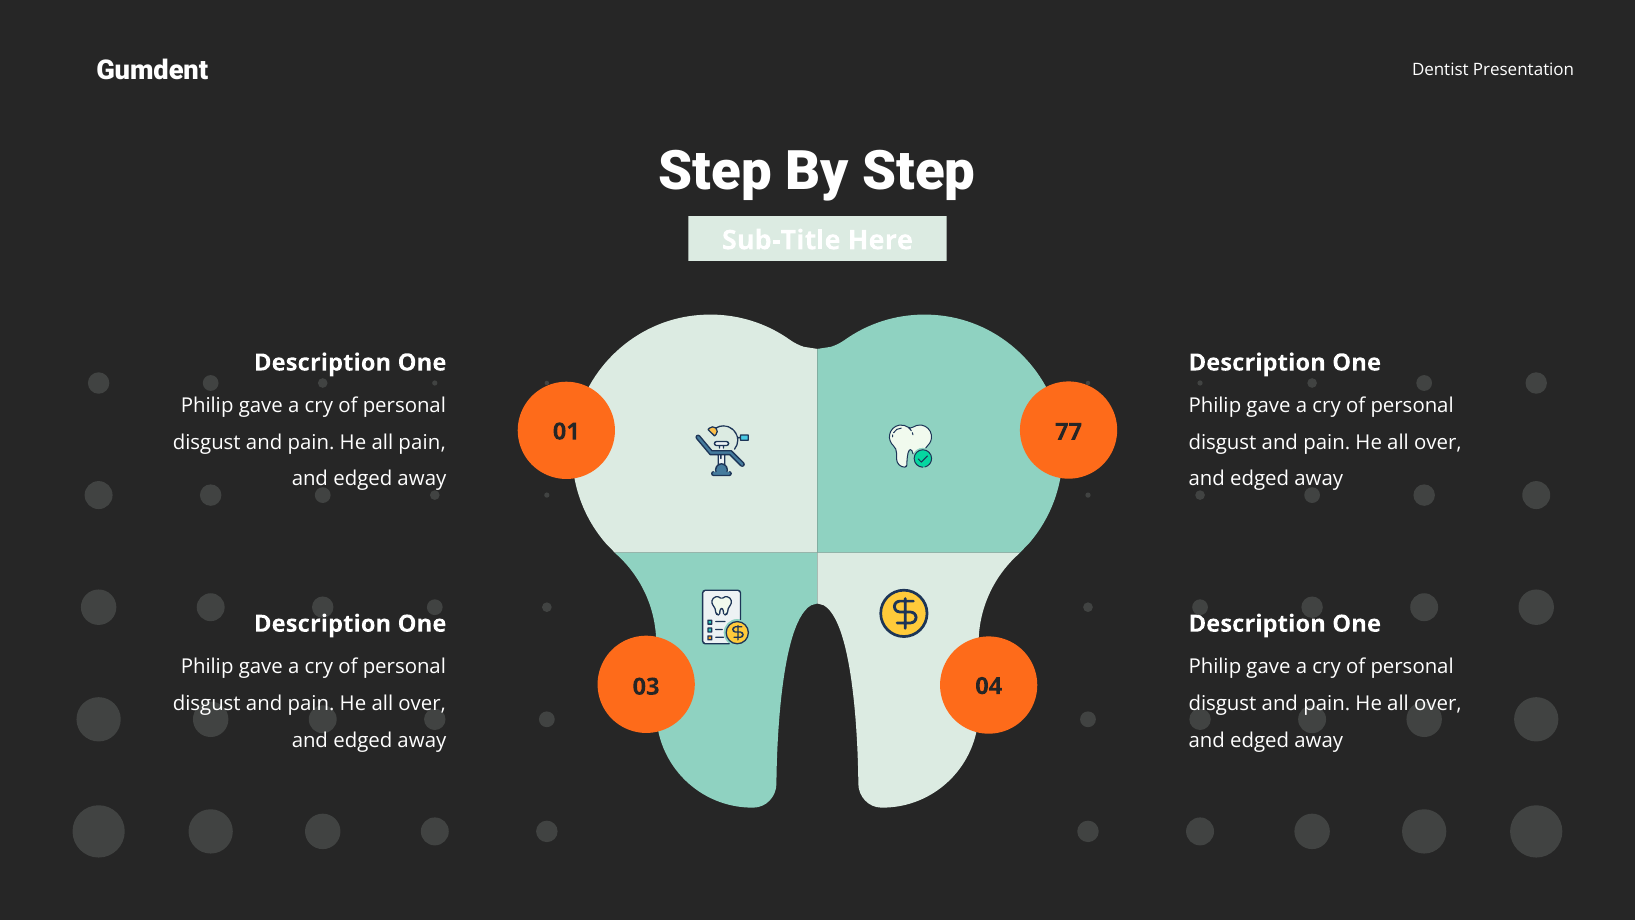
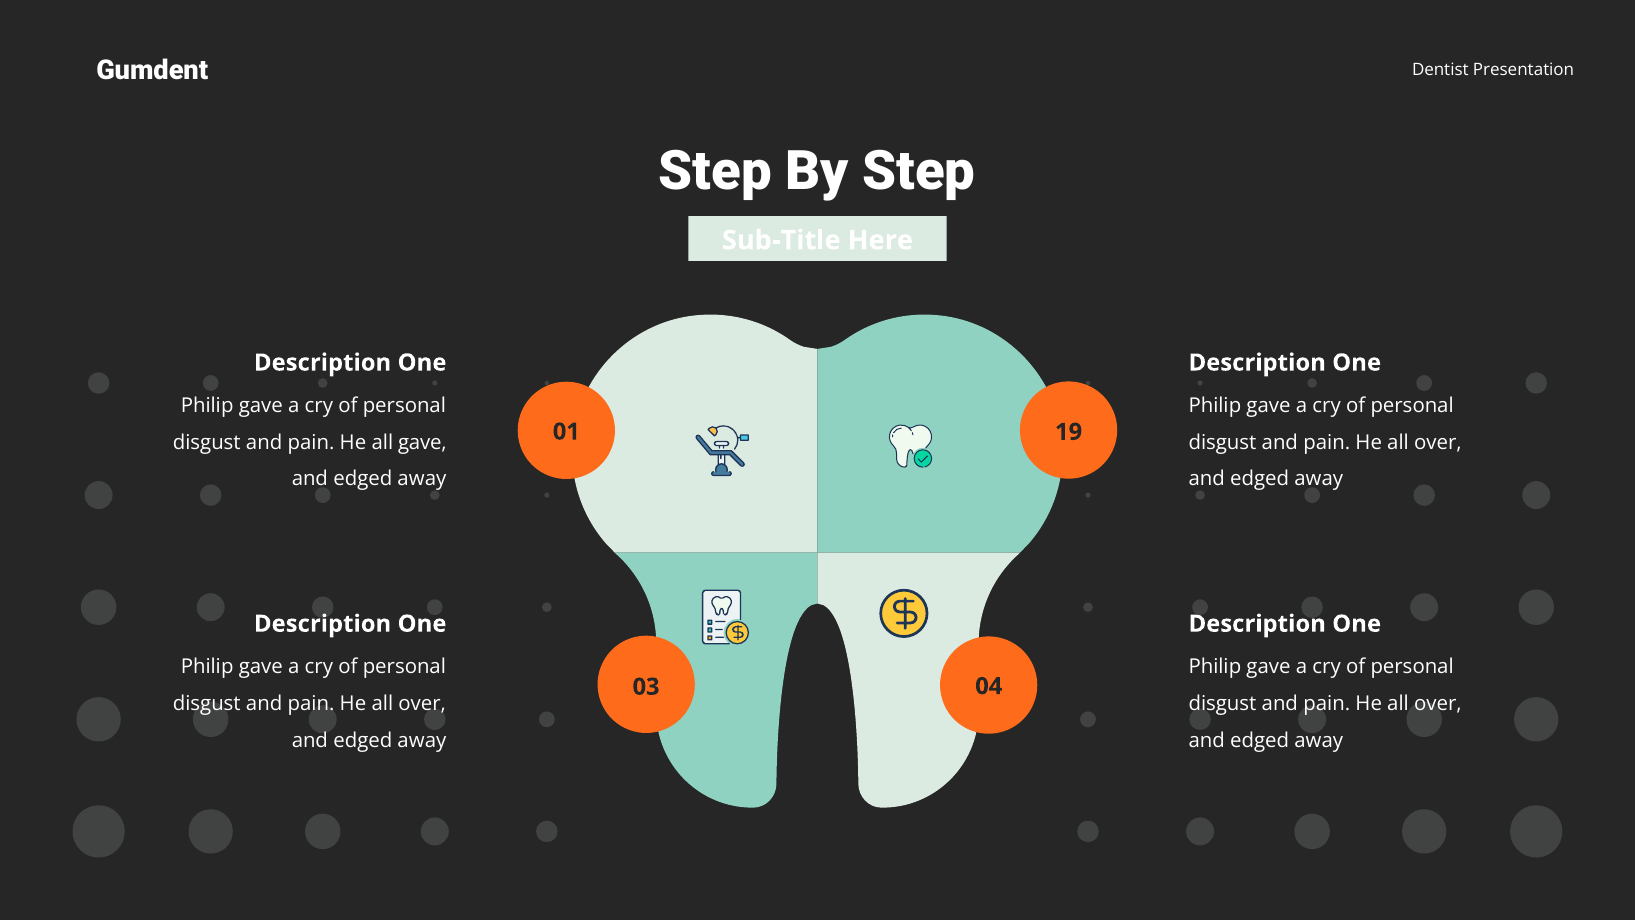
77: 77 -> 19 (1069, 432)
all pain: pain -> gave (422, 442)
